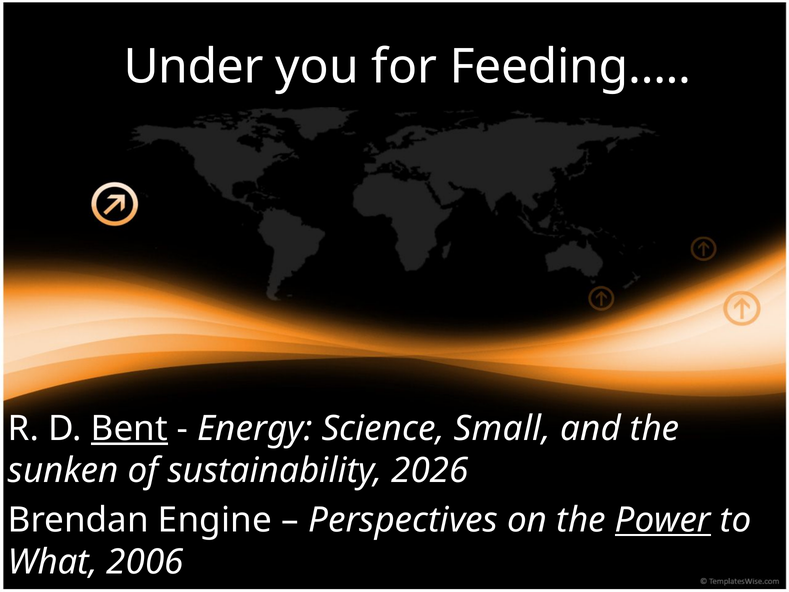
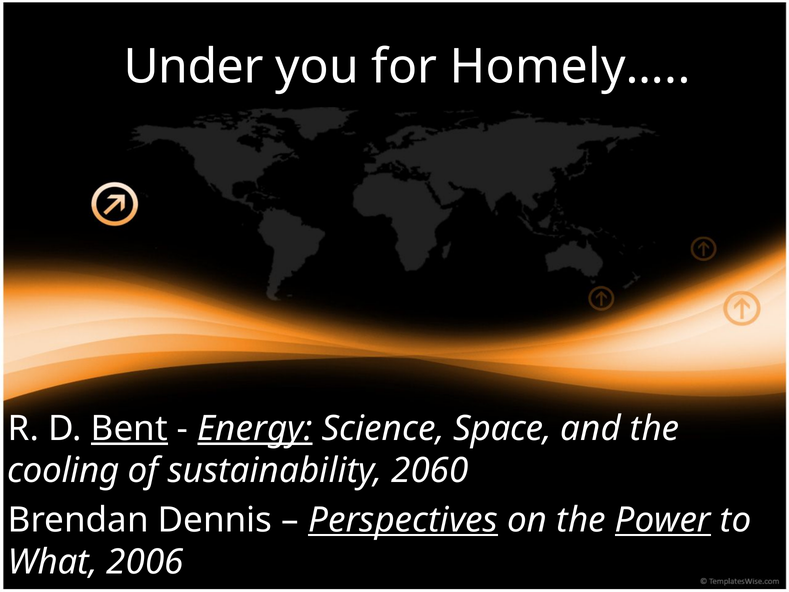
Feeding…: Feeding… -> Homely… (570, 67)
Energy underline: none -> present (255, 429)
Small: Small -> Space (503, 429)
sunken: sunken -> cooling (63, 471)
2026: 2026 -> 2060 (430, 471)
Brendan Engine: Engine -> Dennis (215, 520)
Perspectives underline: none -> present (403, 520)
